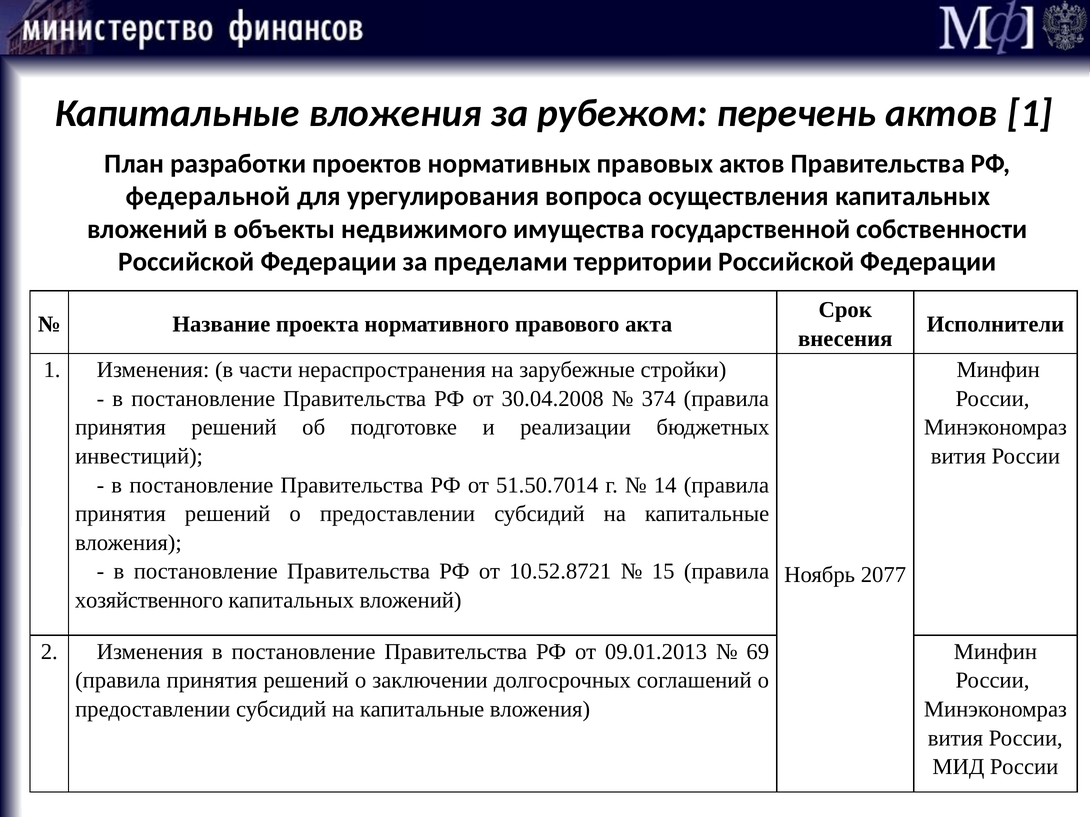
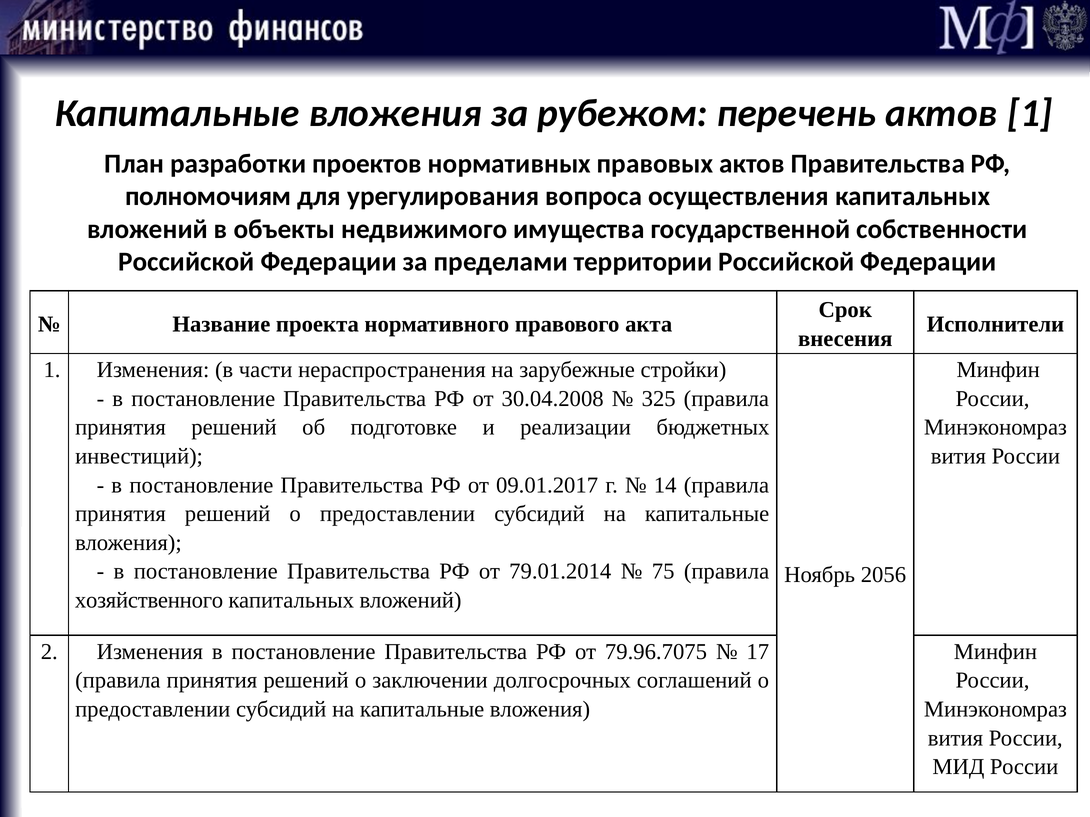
федеральной: федеральной -> полномочиям (208, 196)
374: 374 -> 325 (659, 399)
51.50.7014: 51.50.7014 -> 09.01.2017 (547, 485)
10.52.8721: 10.52.8721 -> 79.01.2014 (560, 572)
15: 15 -> 75 (663, 572)
2077: 2077 -> 2056 (883, 575)
09.01.2013: 09.01.2013 -> 79.96.7075 (656, 652)
69: 69 -> 17 (758, 652)
